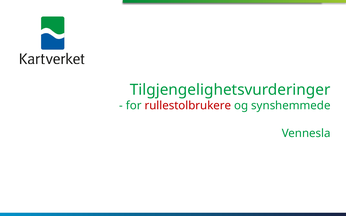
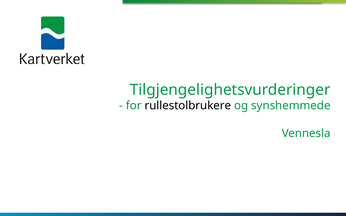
rullestolbrukere colour: red -> black (188, 106)
